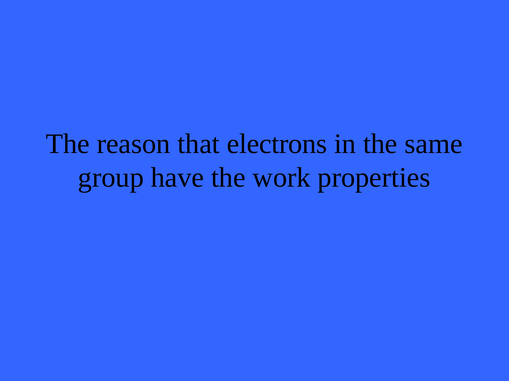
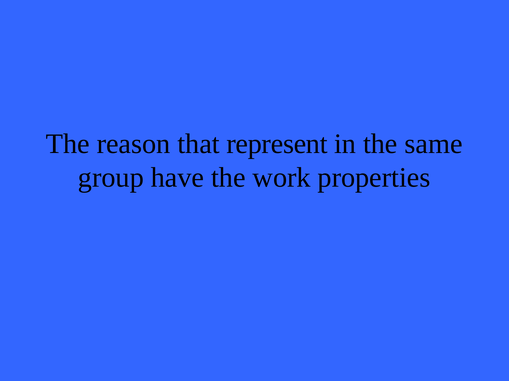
electrons: electrons -> represent (277, 144)
